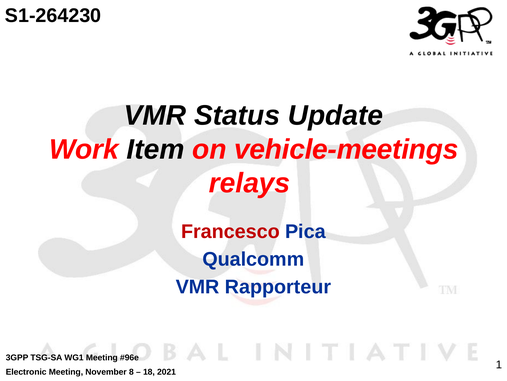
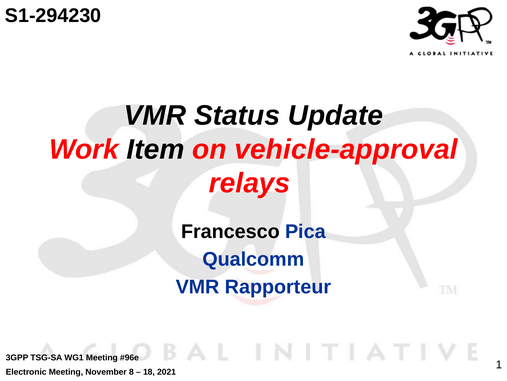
S1-264230: S1-264230 -> S1-294230 (53, 16)
vehicle-meetings: vehicle-meetings -> vehicle-approval (346, 149)
Francesco colour: red -> black (231, 231)
